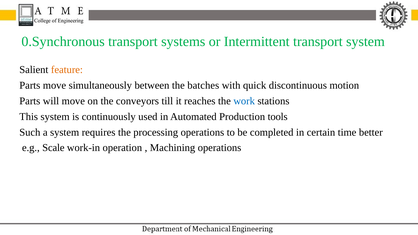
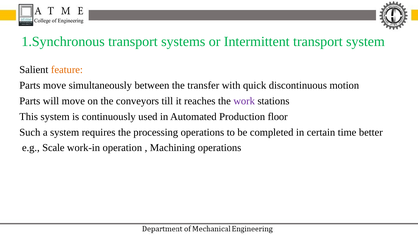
0.Synchronous: 0.Synchronous -> 1.Synchronous (63, 41)
batches: batches -> transfer (203, 85)
work colour: blue -> purple (244, 101)
tools: tools -> floor (278, 117)
